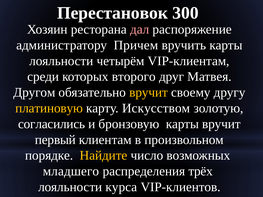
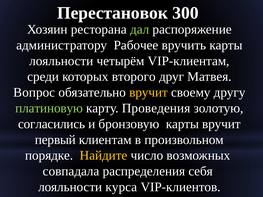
дал colour: pink -> light green (140, 29)
Причем: Причем -> Рабочее (136, 45)
Другом: Другом -> Вопрос (34, 93)
платиновую colour: yellow -> light green (49, 108)
Искусством: Искусством -> Проведения (156, 108)
младшего: младшего -> совпадала (71, 171)
трёх: трёх -> себя (201, 171)
